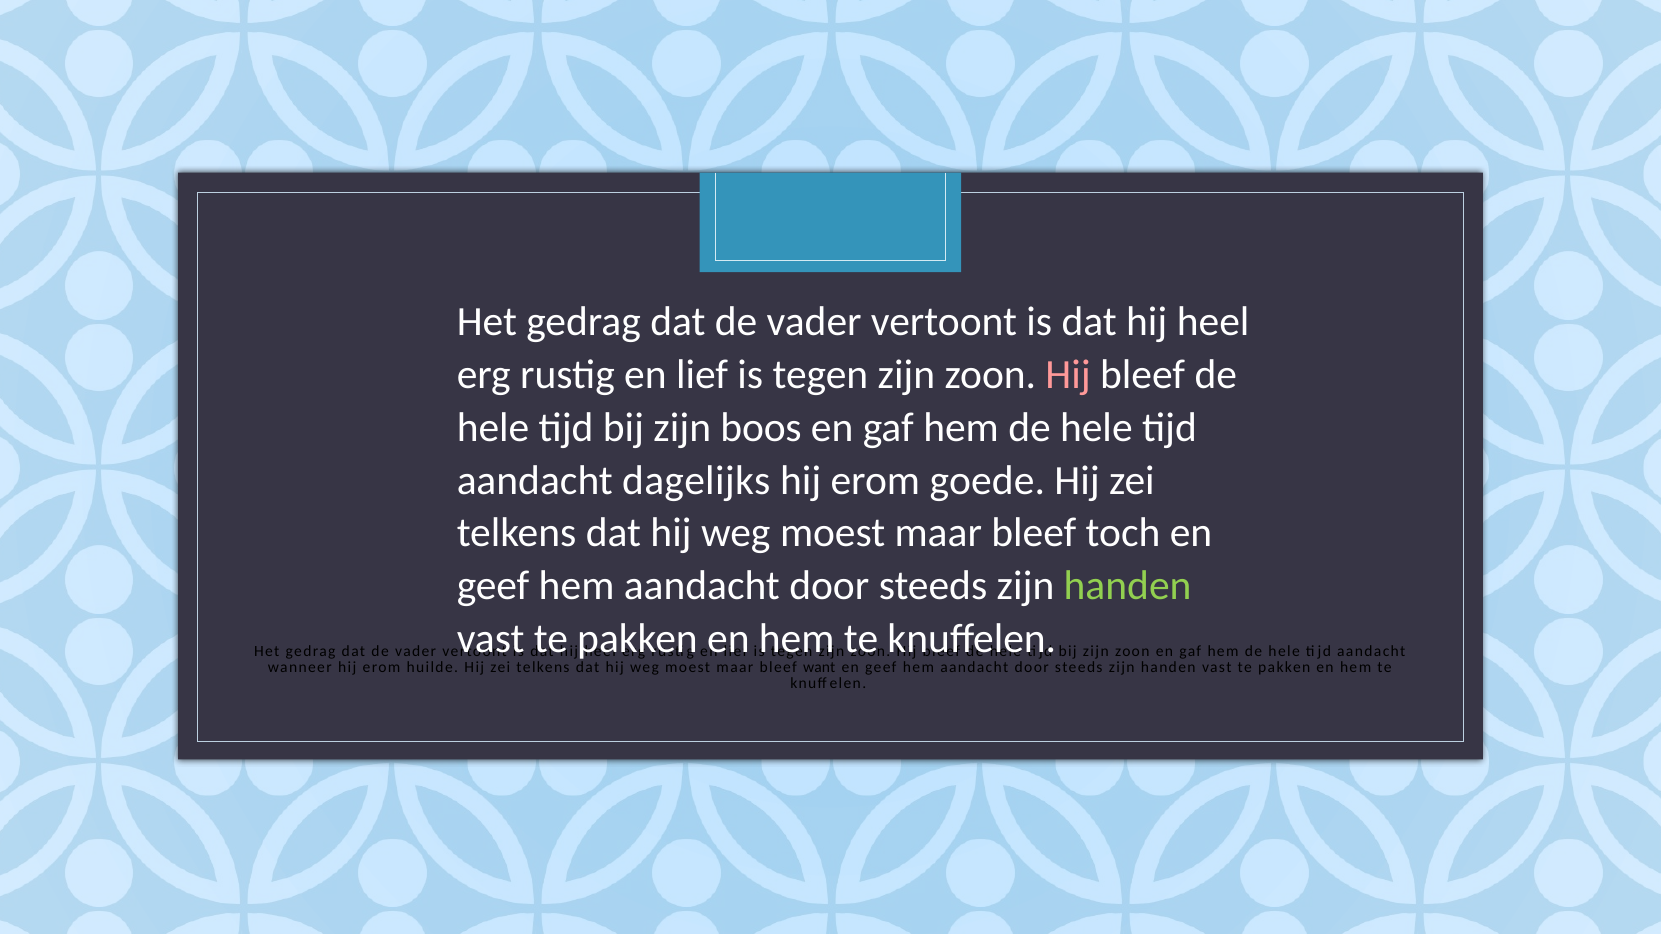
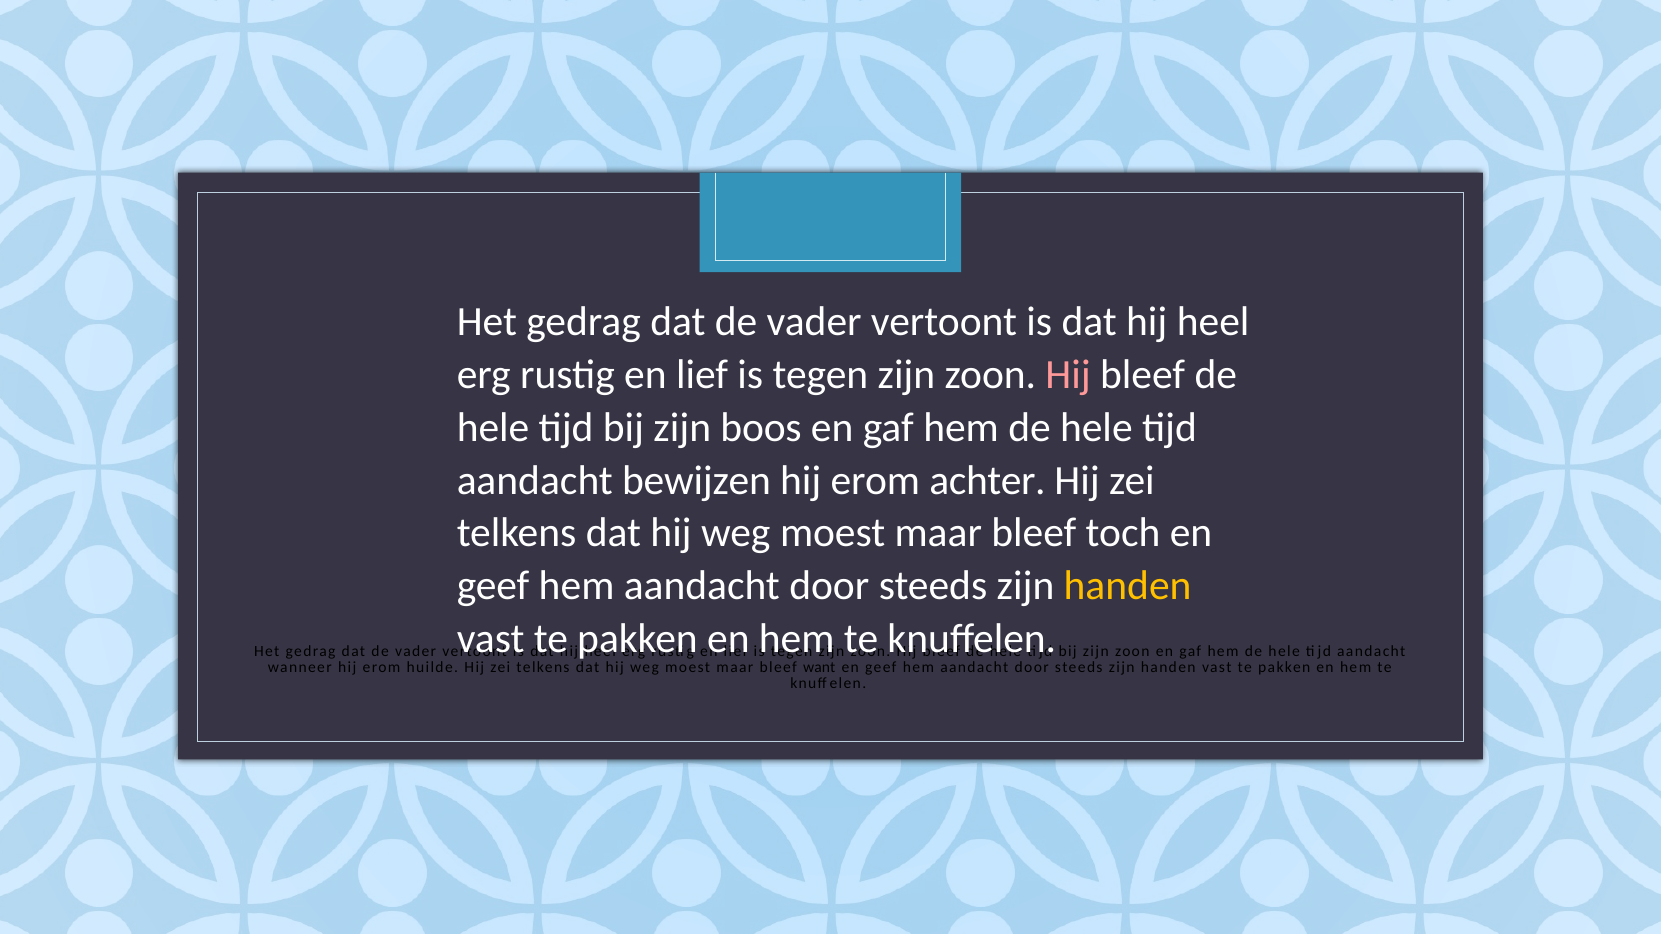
dagelijks: dagelijks -> bewijzen (697, 481)
goede: goede -> achter (988, 481)
handen colour: light green -> yellow (1128, 586)
